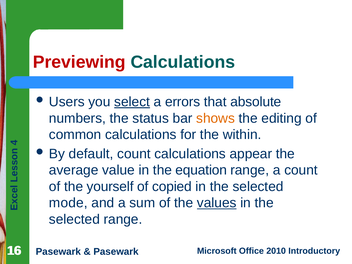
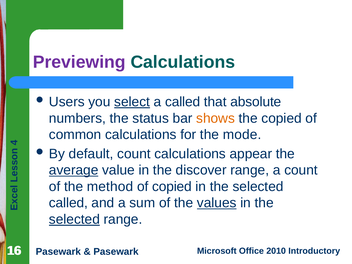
Previewing colour: red -> purple (79, 62)
a errors: errors -> called (183, 102)
the editing: editing -> copied (282, 118)
within: within -> mode (242, 135)
average underline: none -> present (74, 170)
equation: equation -> discover (201, 170)
yourself: yourself -> method (110, 187)
mode: mode -> called (68, 203)
selected underline: none -> present (74, 219)
